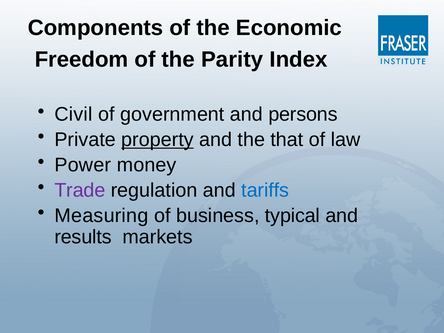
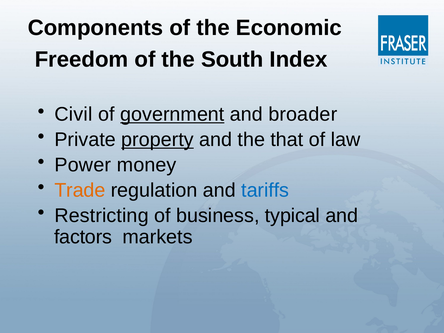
Parity: Parity -> South (232, 59)
government underline: none -> present (172, 114)
persons: persons -> broader (303, 114)
Trade colour: purple -> orange (80, 190)
Measuring: Measuring -> Restricting (102, 216)
results: results -> factors (83, 237)
